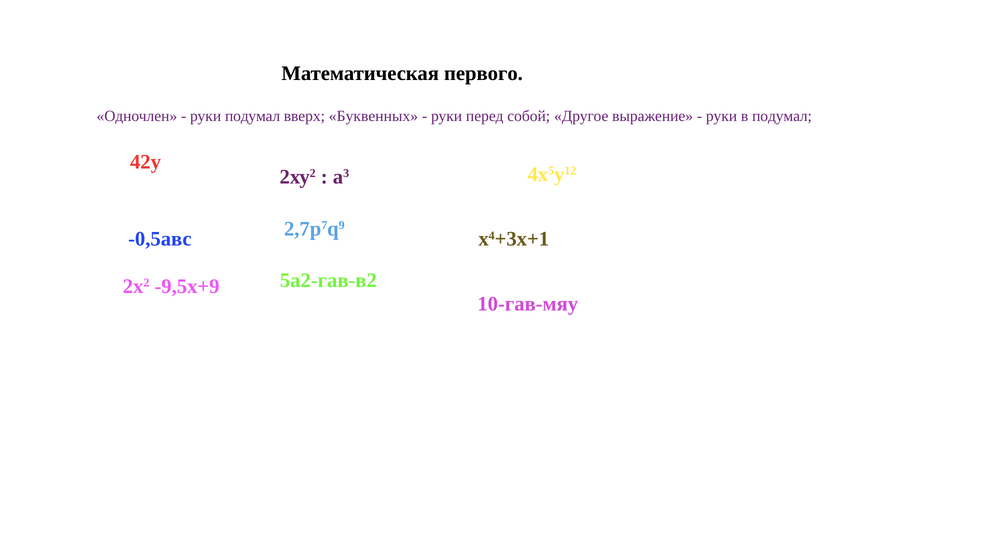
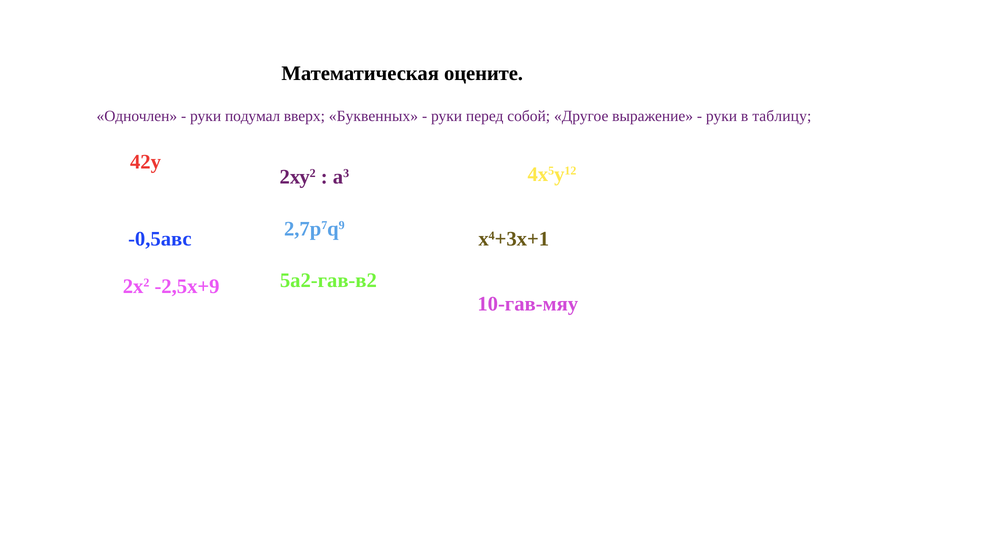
первого: первого -> оцените (484, 73)
в подумал: подумал -> таблицу (782, 116)
-9,5х+9: -9,5х+9 -> -2,5х+9 (187, 286)
